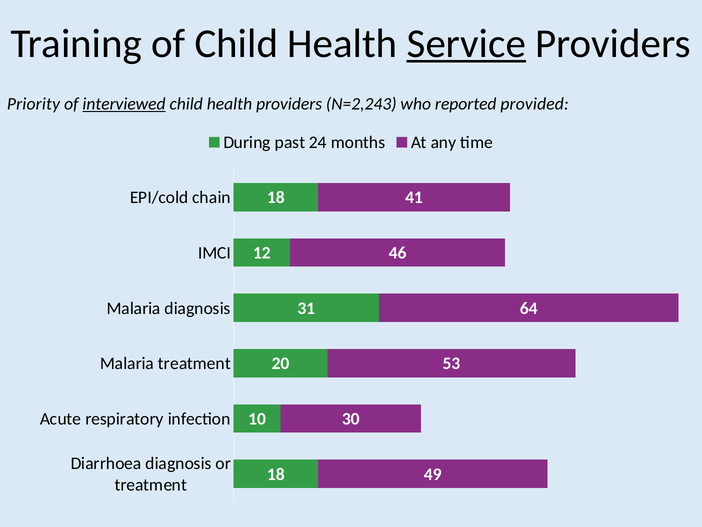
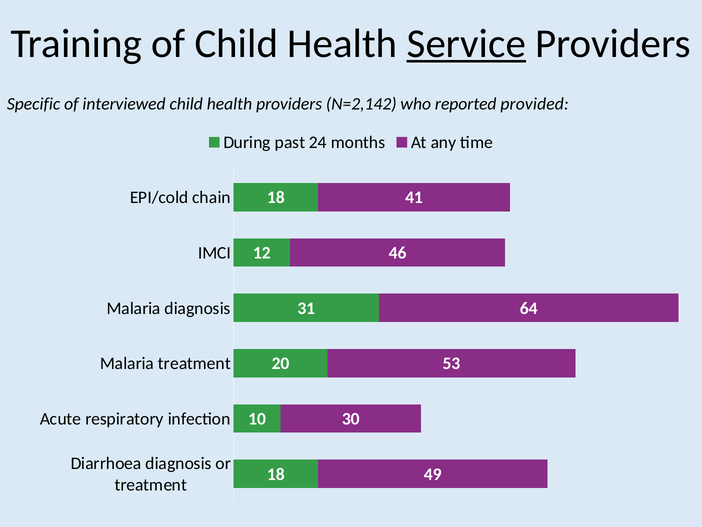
Priority: Priority -> Specific (34, 104)
interviewed underline: present -> none (124, 104)
N=2,243: N=2,243 -> N=2,142 (361, 104)
